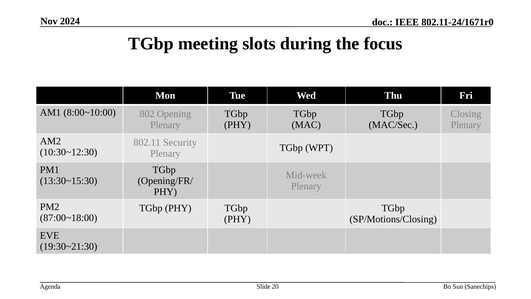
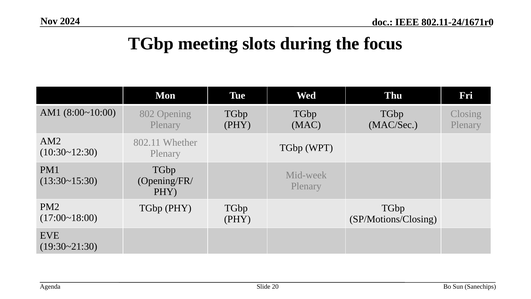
Security: Security -> Whether (180, 142)
87:00~18:00: 87:00~18:00 -> 17:00~18:00 (69, 218)
